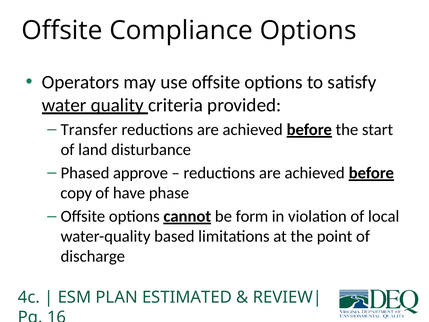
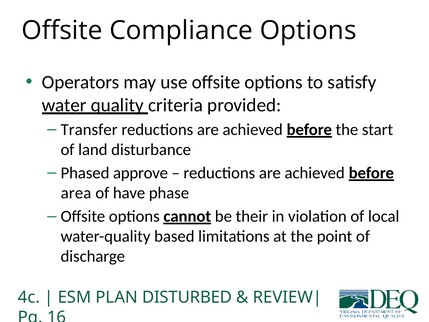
copy: copy -> area (76, 193)
form: form -> their (252, 216)
ESTIMATED: ESTIMATED -> DISTURBED (187, 297)
